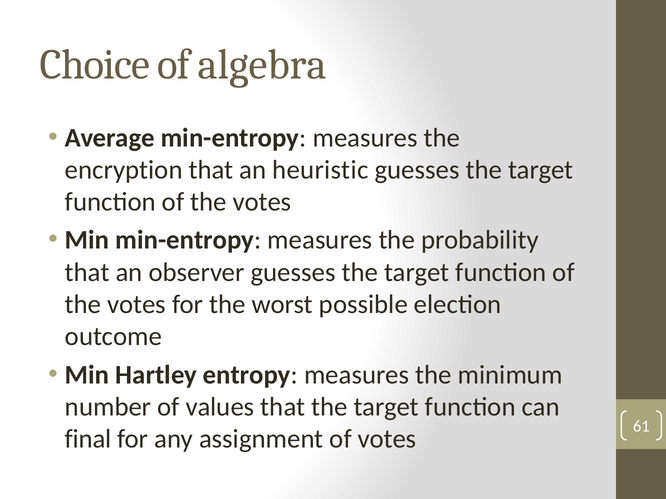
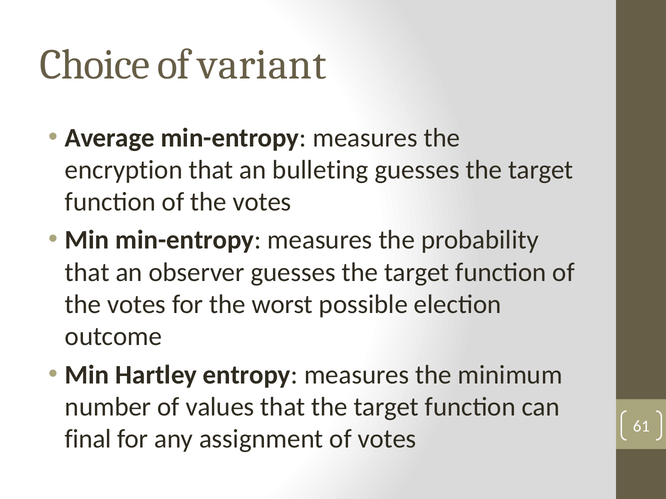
algebra: algebra -> variant (262, 65)
heuristic: heuristic -> bulleting (320, 170)
